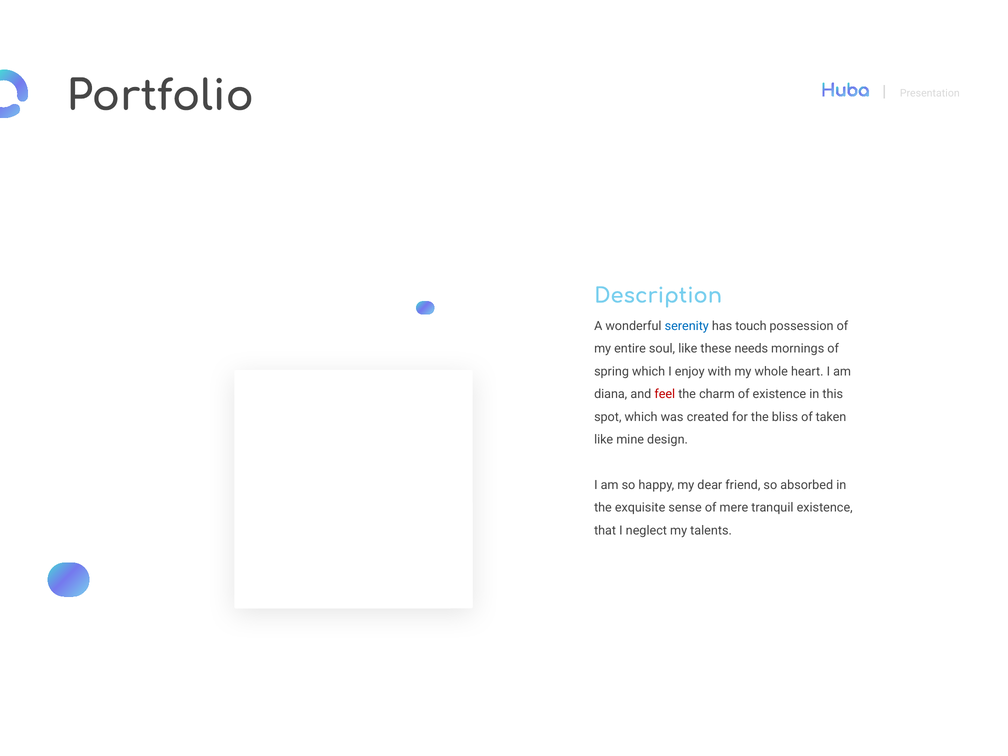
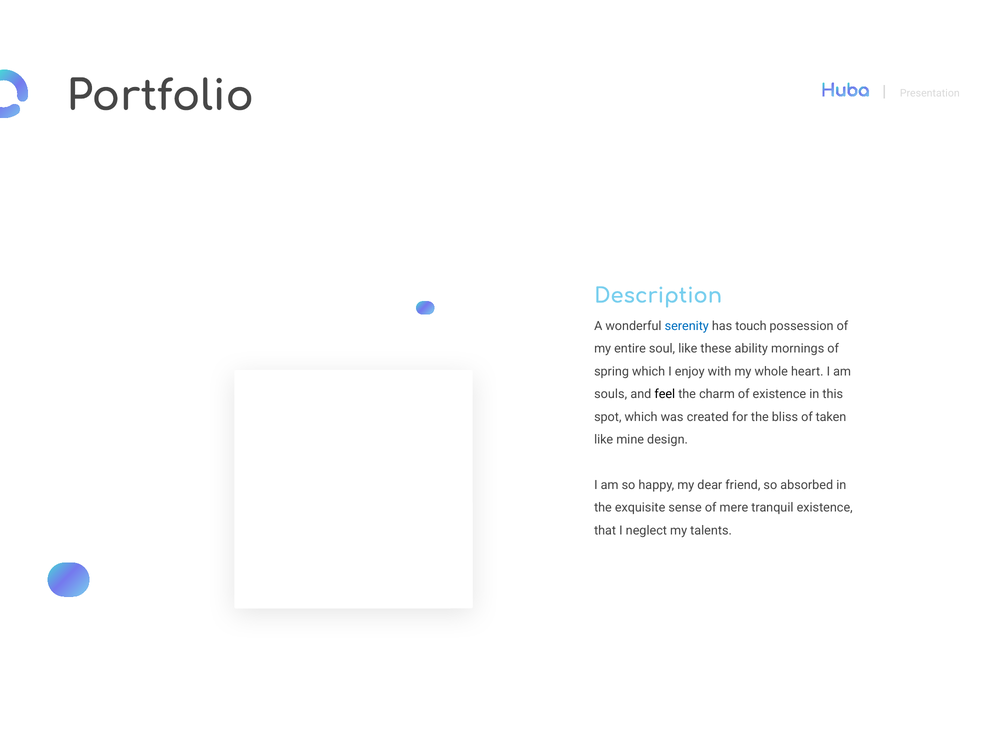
needs: needs -> ability (751, 349)
diana: diana -> souls (611, 394)
feel colour: red -> black (665, 394)
